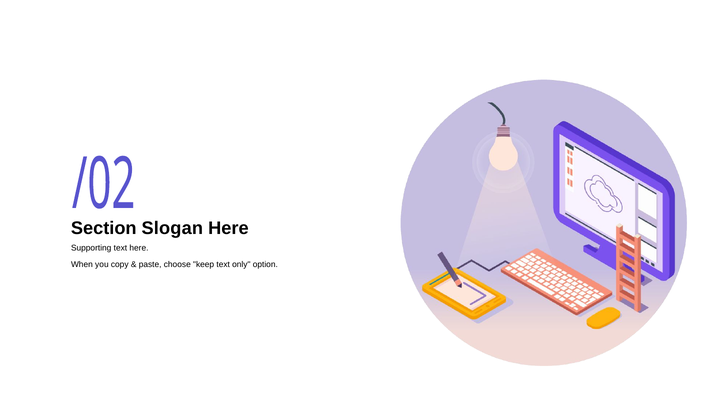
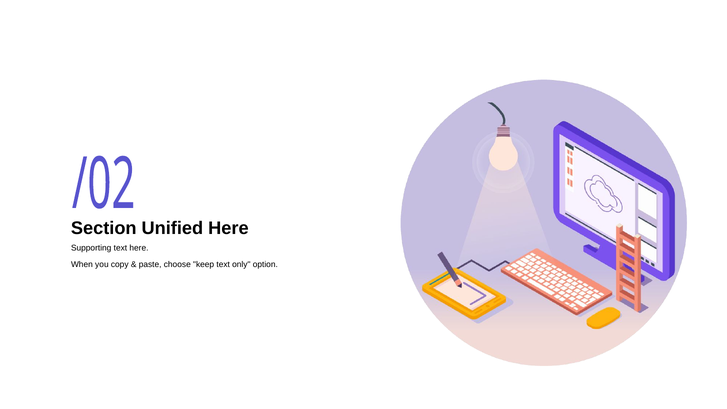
Slogan: Slogan -> Unified (172, 228)
